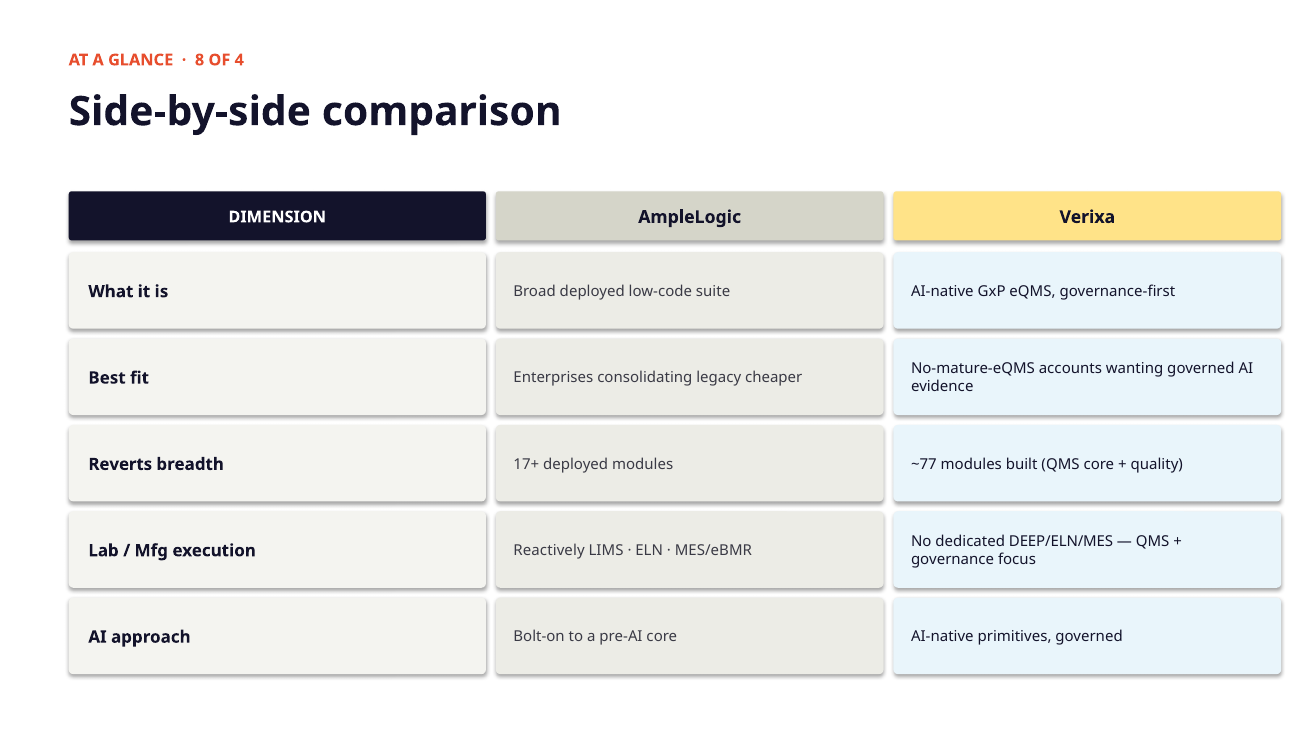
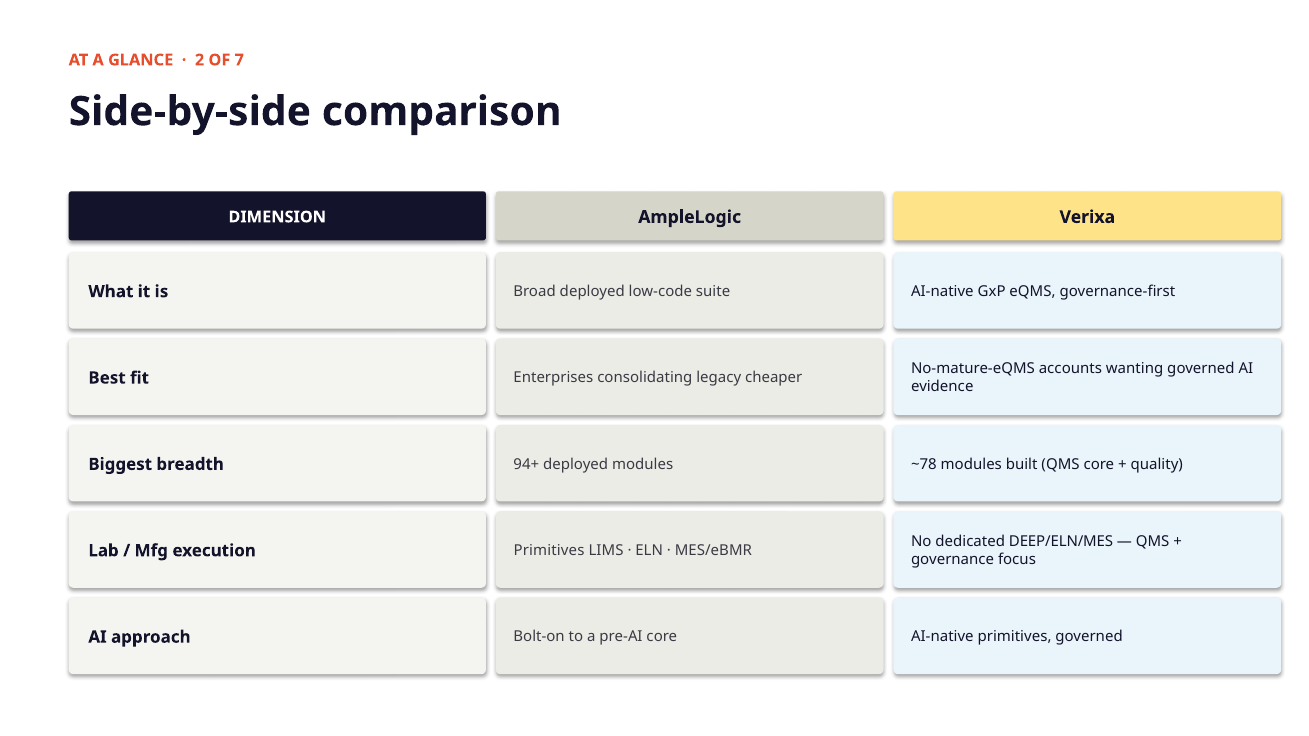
8: 8 -> 2 (200, 60)
4: 4 -> 7 (239, 60)
Reverts: Reverts -> Biggest (120, 465)
17+: 17+ -> 94+ (526, 464)
~77: ~77 -> ~78 (924, 464)
execution Reactively: Reactively -> Primitives (549, 551)
